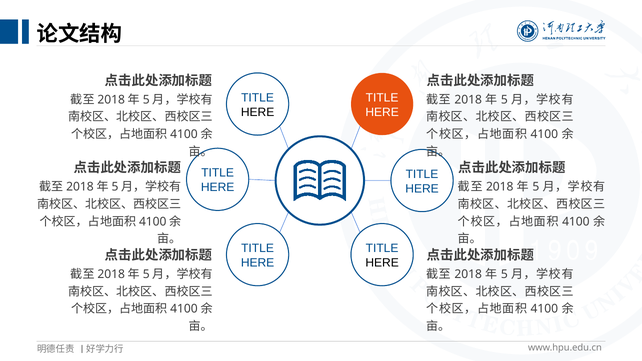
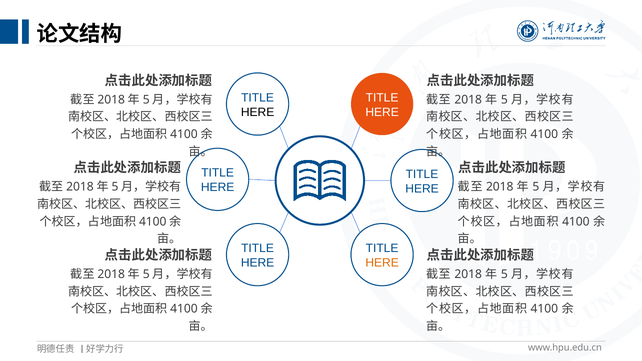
HERE colour: black -> orange (382, 263)
